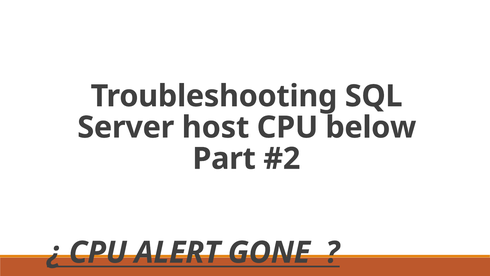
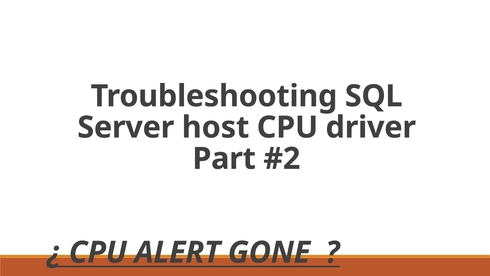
below: below -> driver (371, 127)
